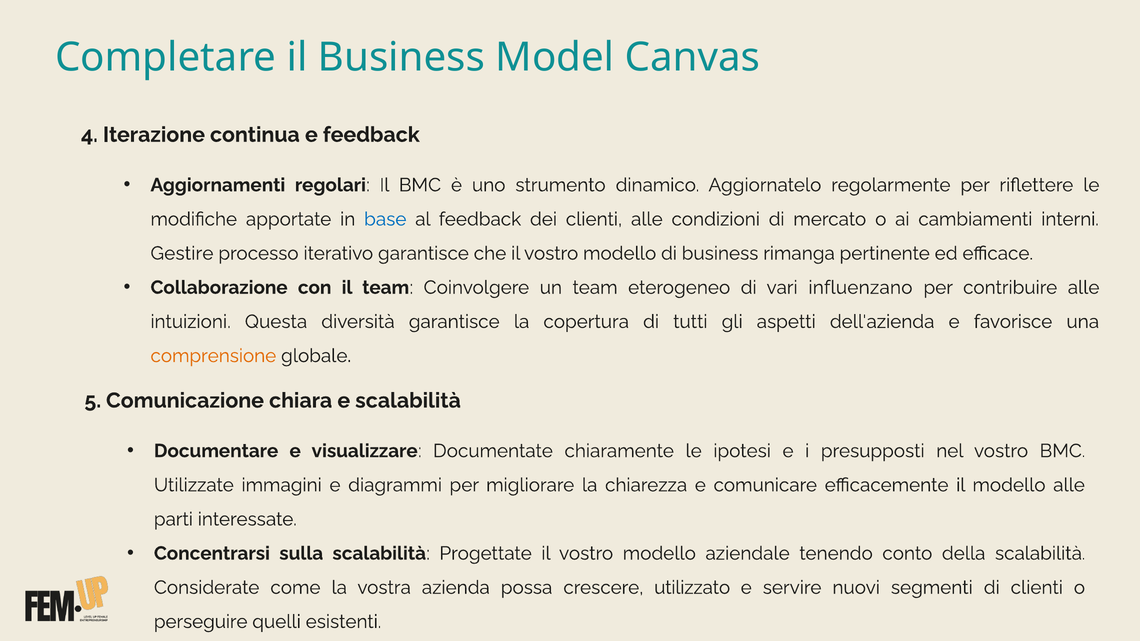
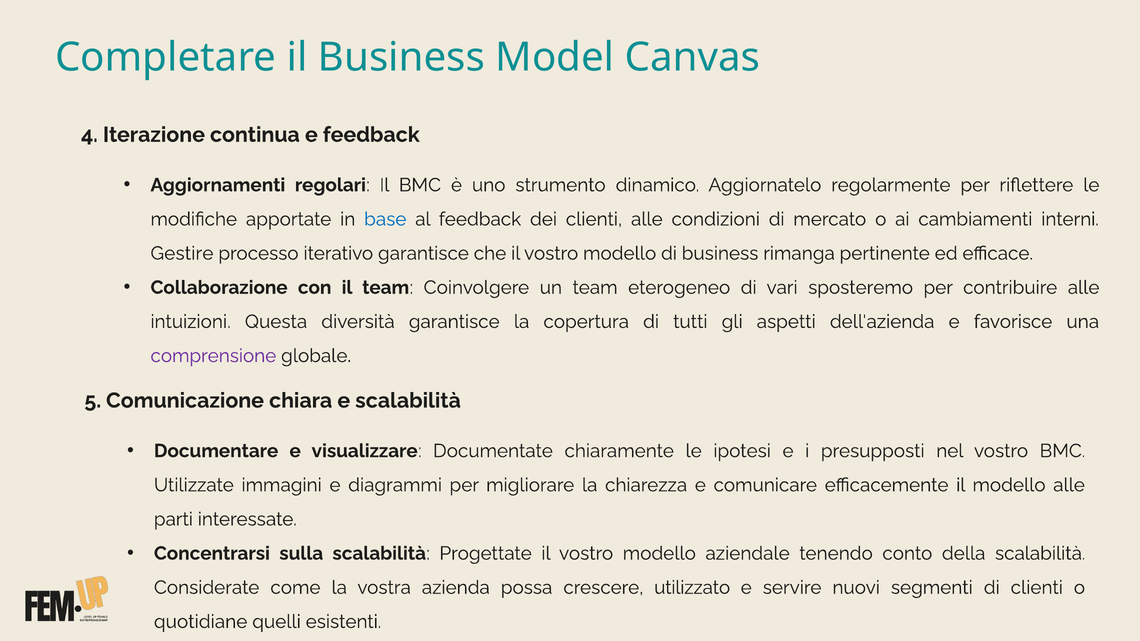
influenzano: influenzano -> sposteremo (861, 288)
comprensione colour: orange -> purple (213, 356)
perseguire: perseguire -> quotidiane (201, 622)
